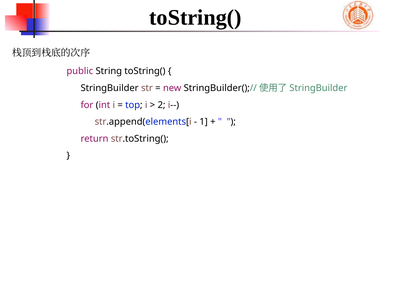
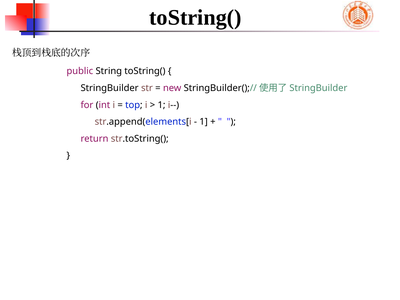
2: 2 -> 1 (162, 105)
